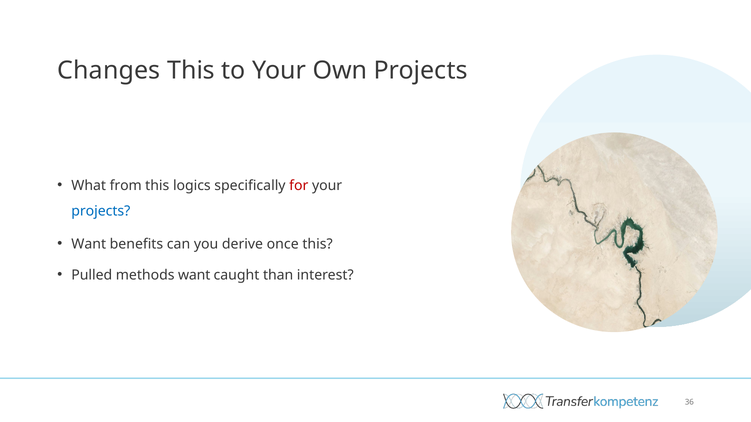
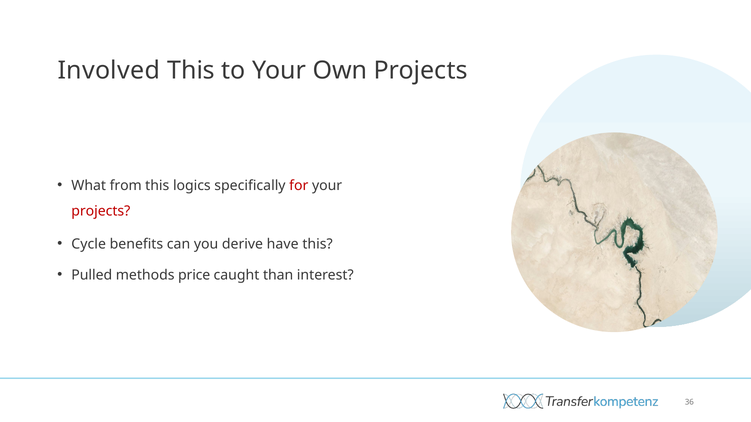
Changes: Changes -> Involved (109, 71)
projects colour: blue -> red (101, 211)
Want: Want -> Cycle (89, 244)
once: once -> have (283, 244)
methods want: want -> price (194, 275)
